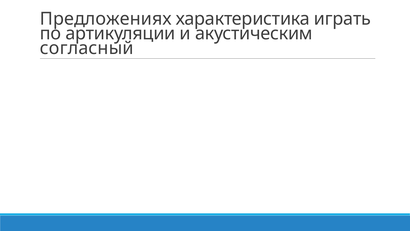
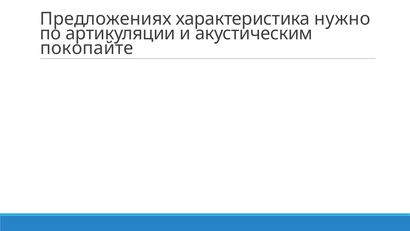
играть: играть -> нужно (342, 19)
согласный: согласный -> покопайте (87, 48)
